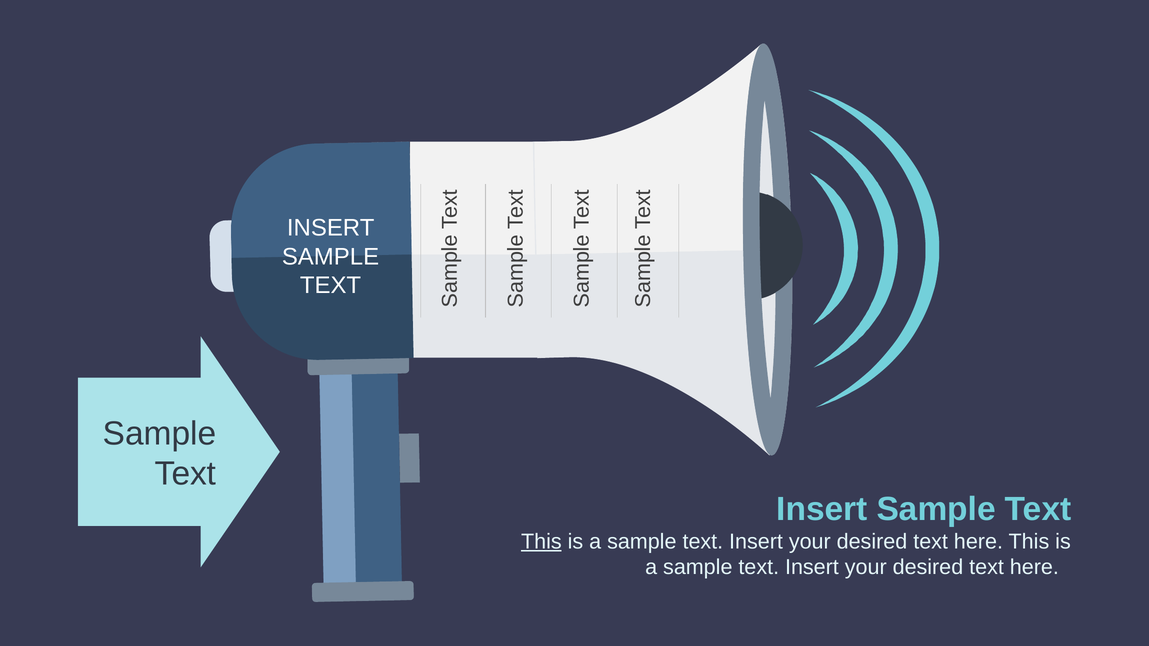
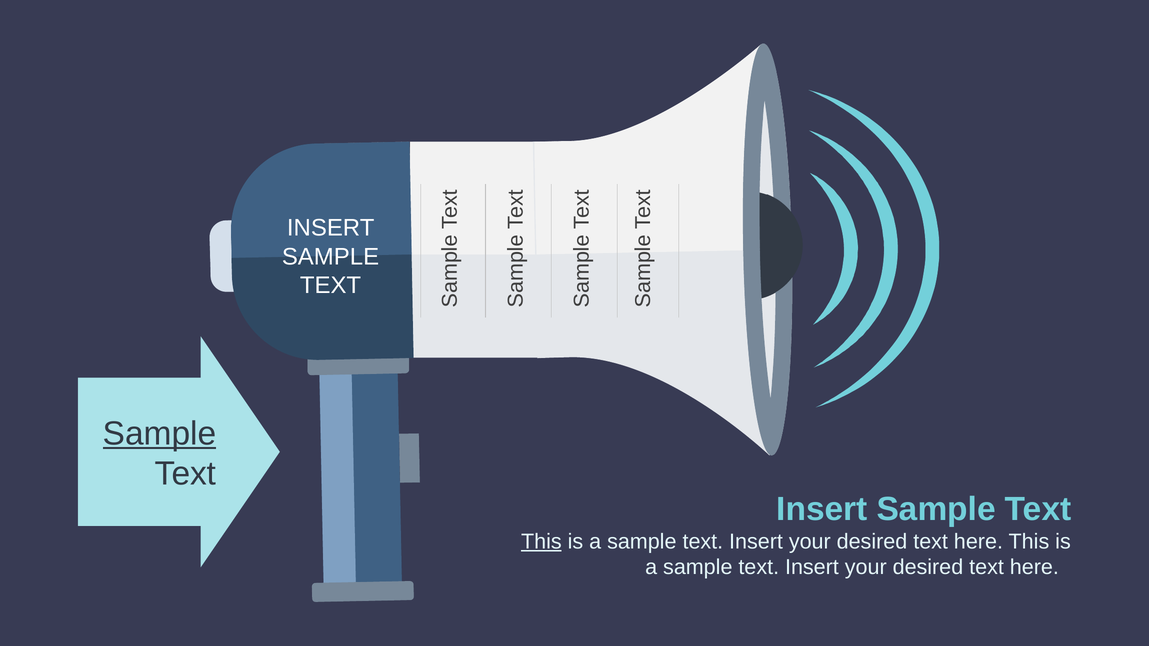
Sample underline: none -> present (159, 434)
